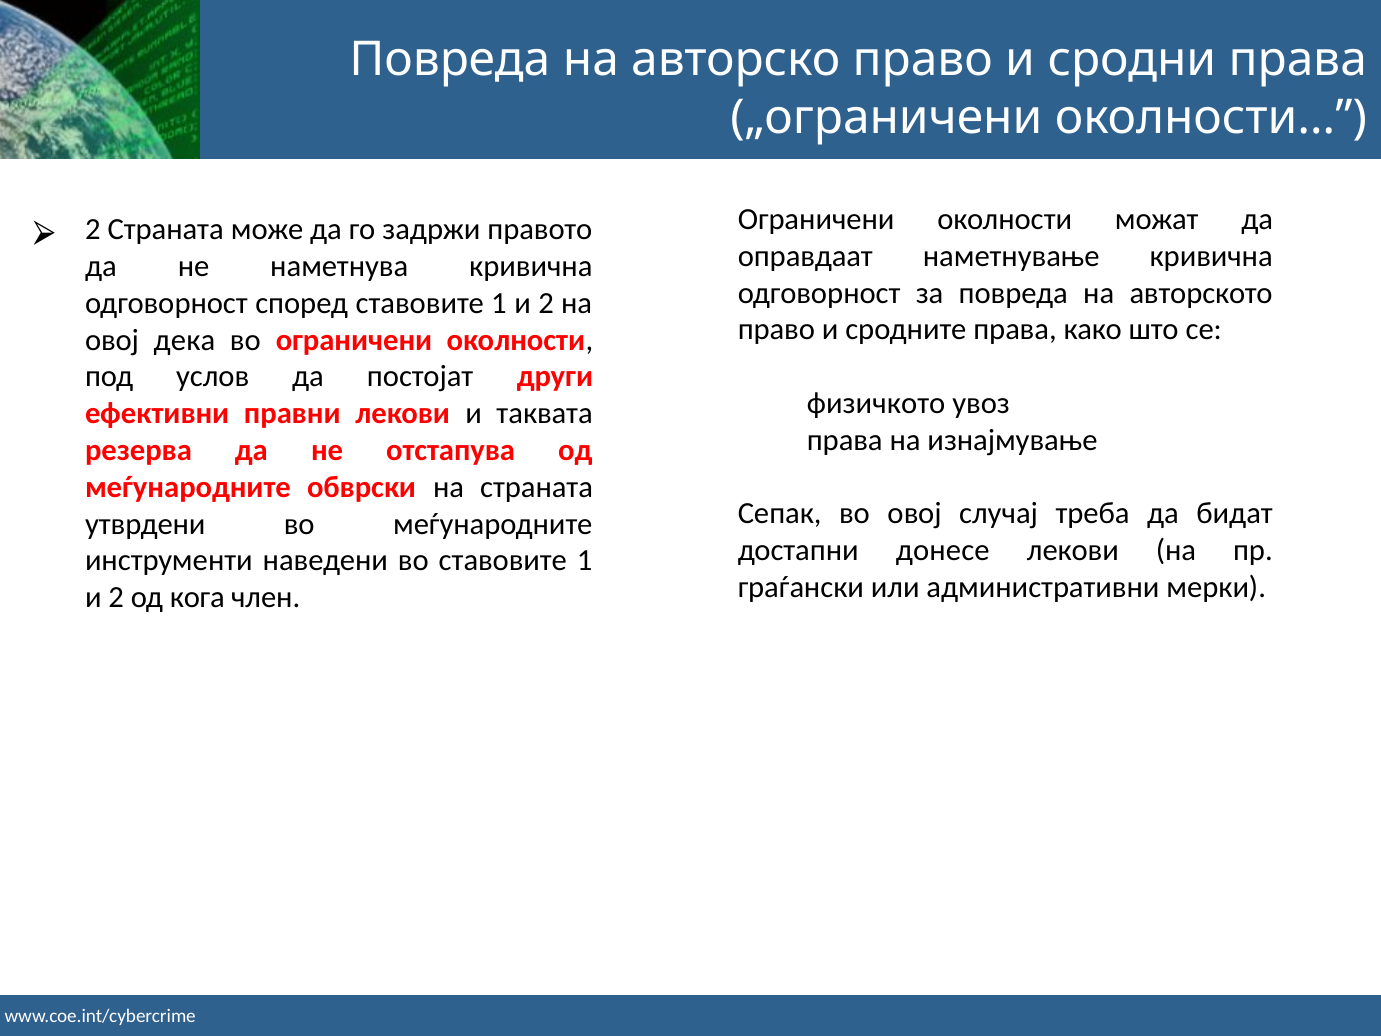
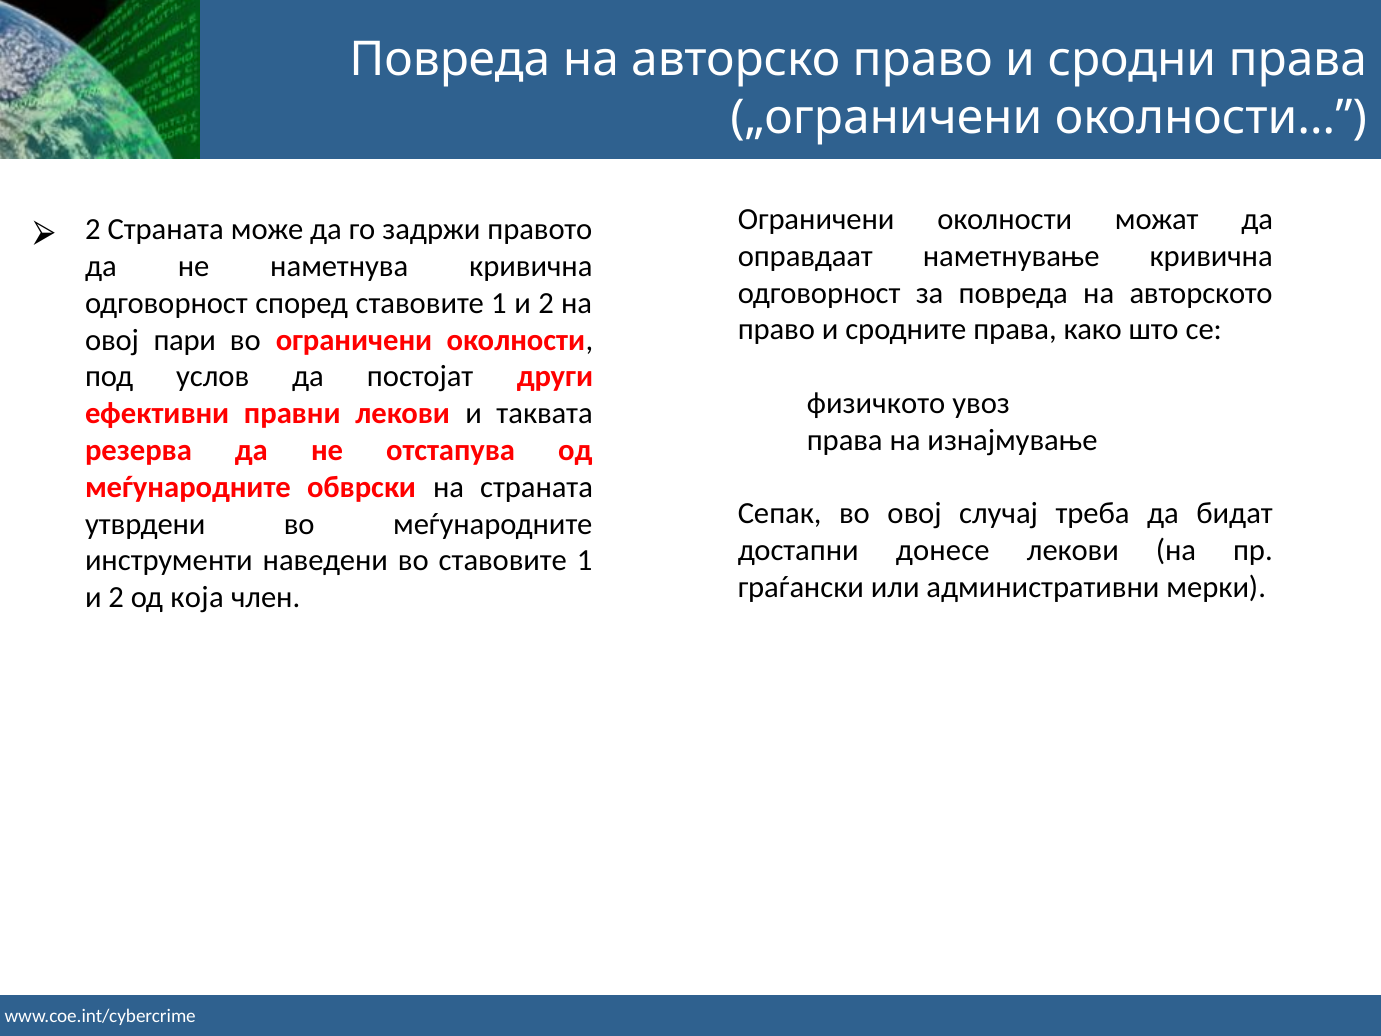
дека: дека -> пари (185, 340)
кога: кога -> која (197, 597)
